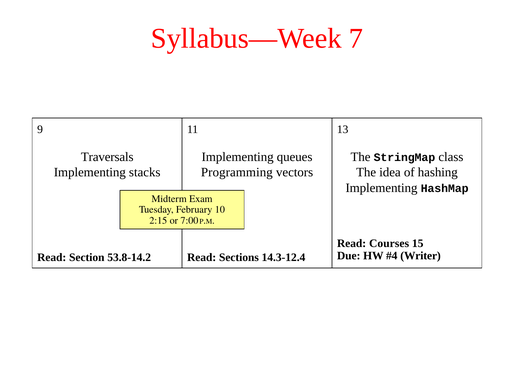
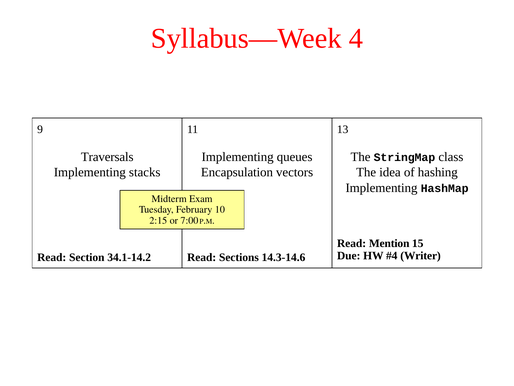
7: 7 -> 4 (356, 38)
Programming: Programming -> Encapsulation (237, 172)
Courses: Courses -> Mention (389, 243)
53.8-14.2: 53.8-14.2 -> 34.1-14.2 (129, 257)
14.3-12.4: 14.3-12.4 -> 14.3-14.6 (283, 257)
